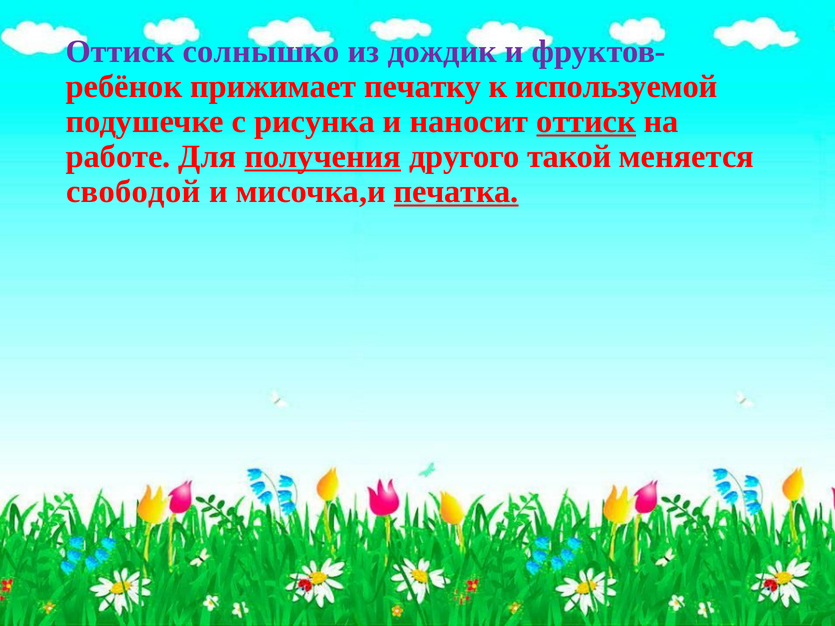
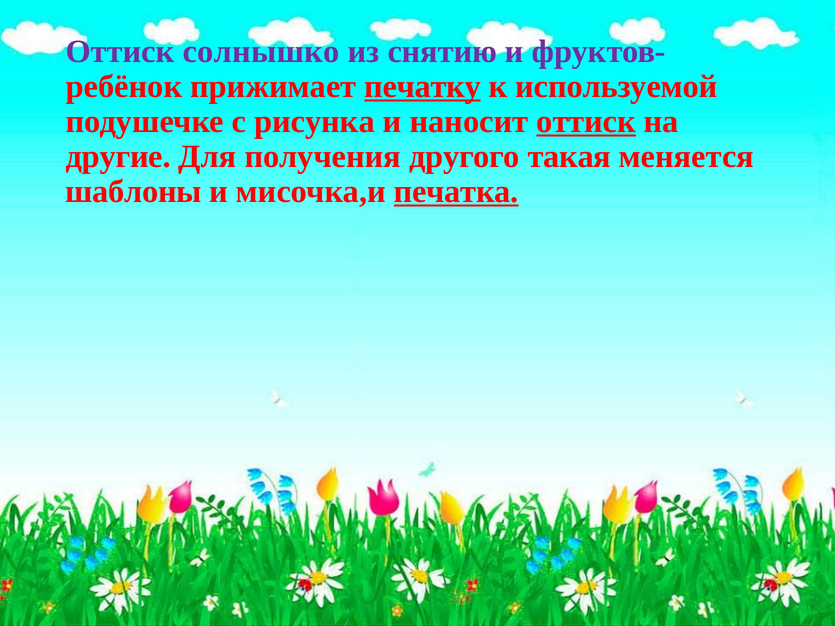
дождик: дождик -> снятию (442, 51)
печатку underline: none -> present (423, 86)
работе: работе -> другие (118, 157)
получения underline: present -> none (323, 157)
такой: такой -> такая (569, 157)
свободой: свободой -> шаблоны (134, 192)
